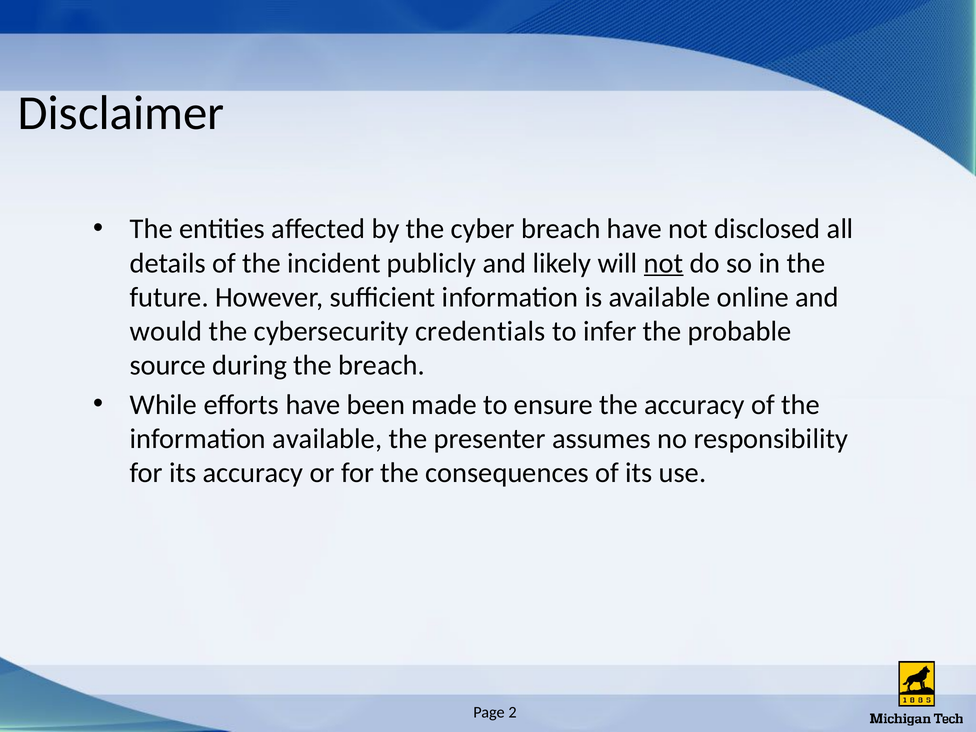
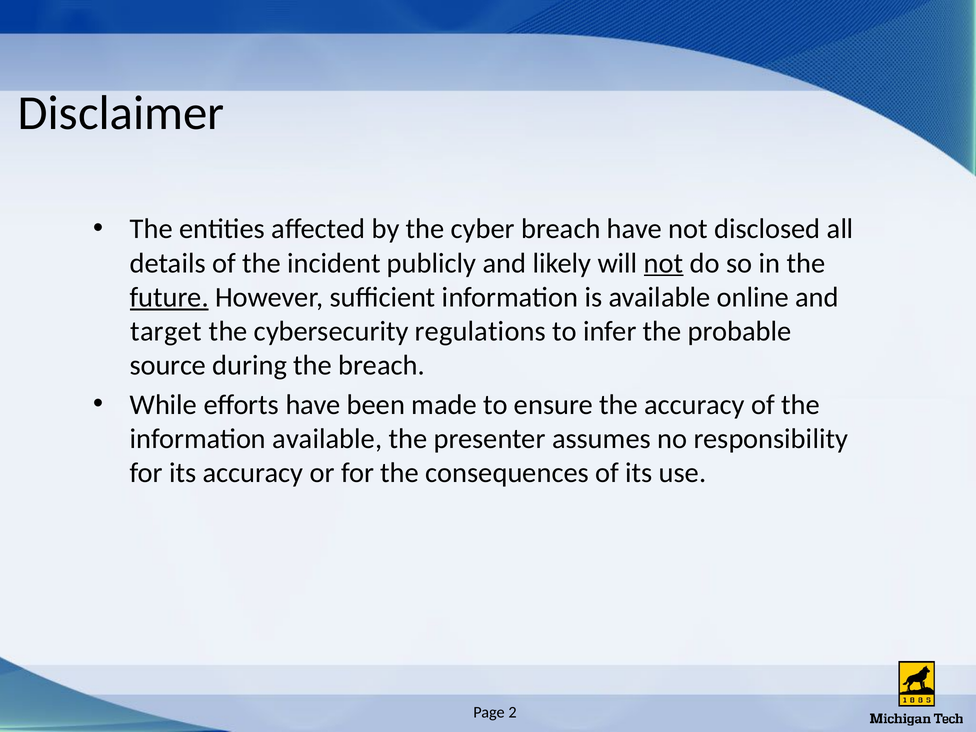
future underline: none -> present (169, 297)
would: would -> target (166, 331)
credentials: credentials -> regulations (480, 331)
